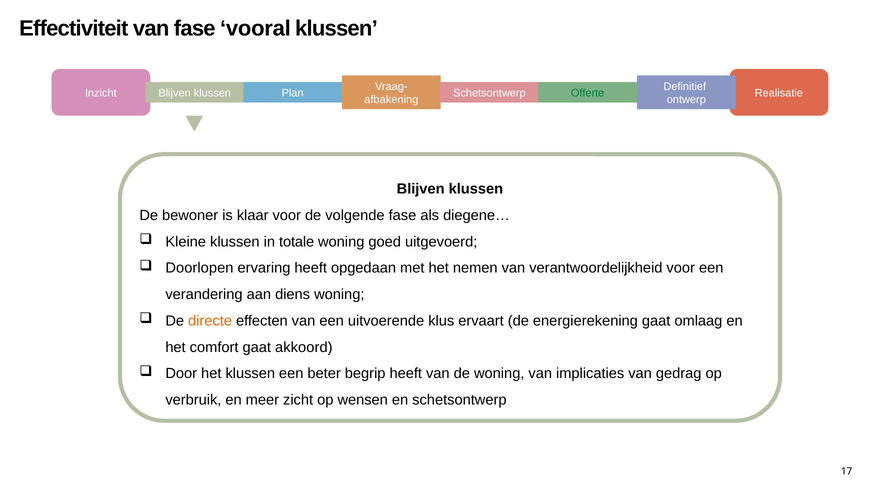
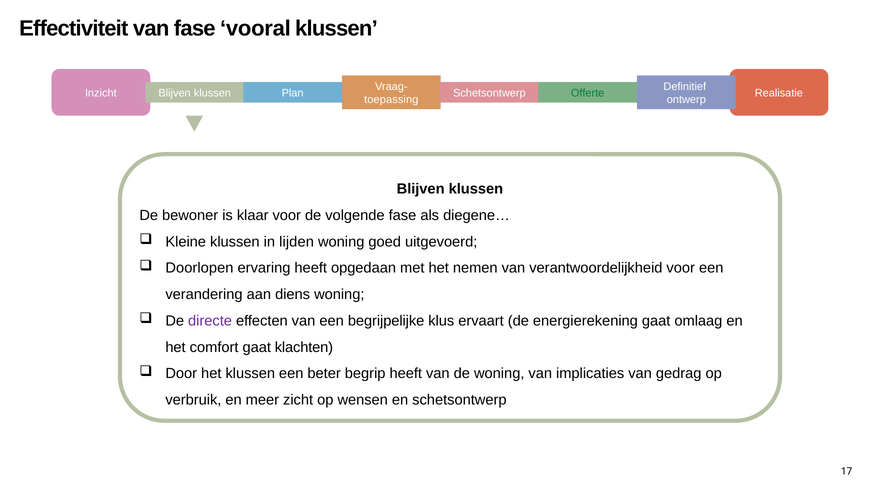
afbakening: afbakening -> toepassing (391, 100)
totale: totale -> lijden (297, 242)
directe colour: orange -> purple (210, 321)
uitvoerende: uitvoerende -> begrijpelijke (386, 321)
akkoord: akkoord -> klachten (304, 347)
